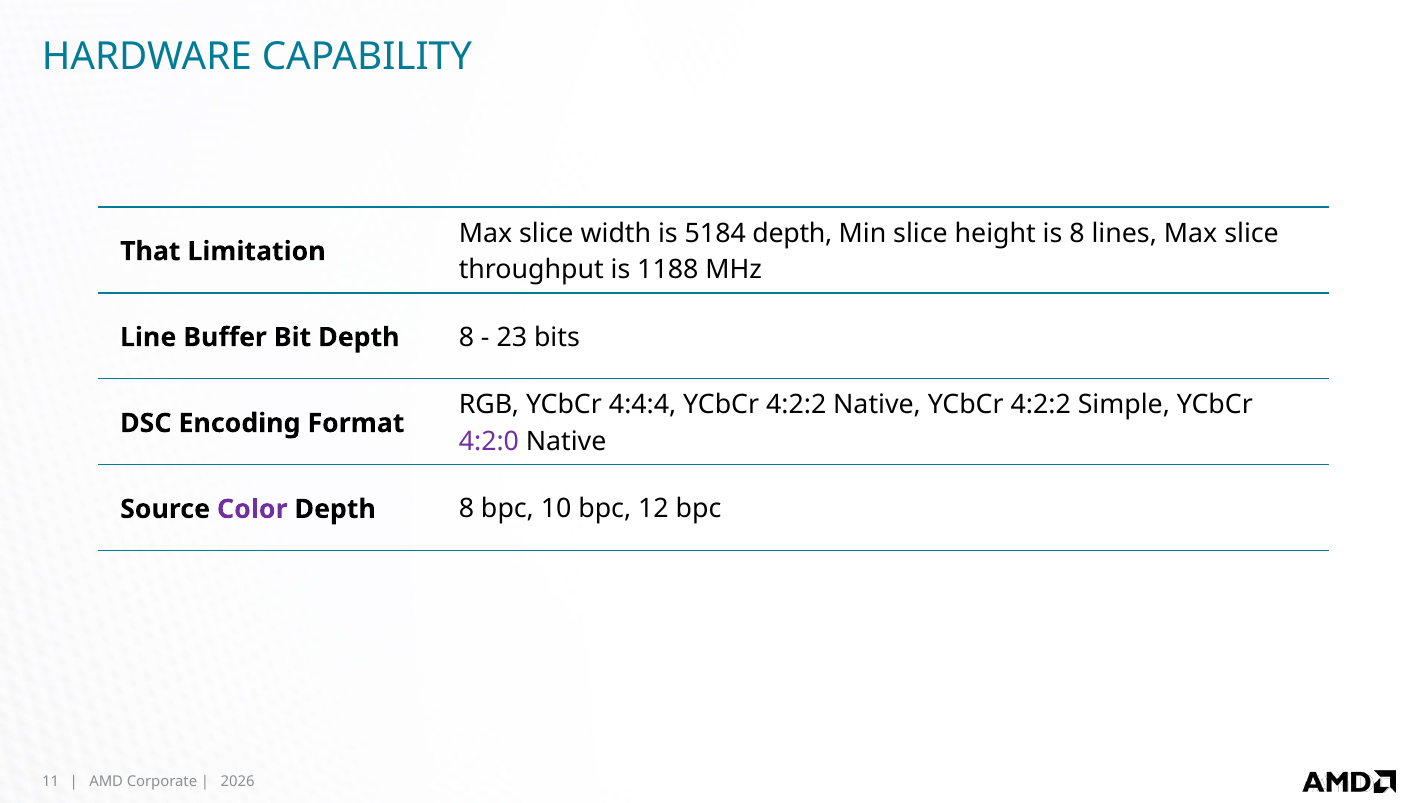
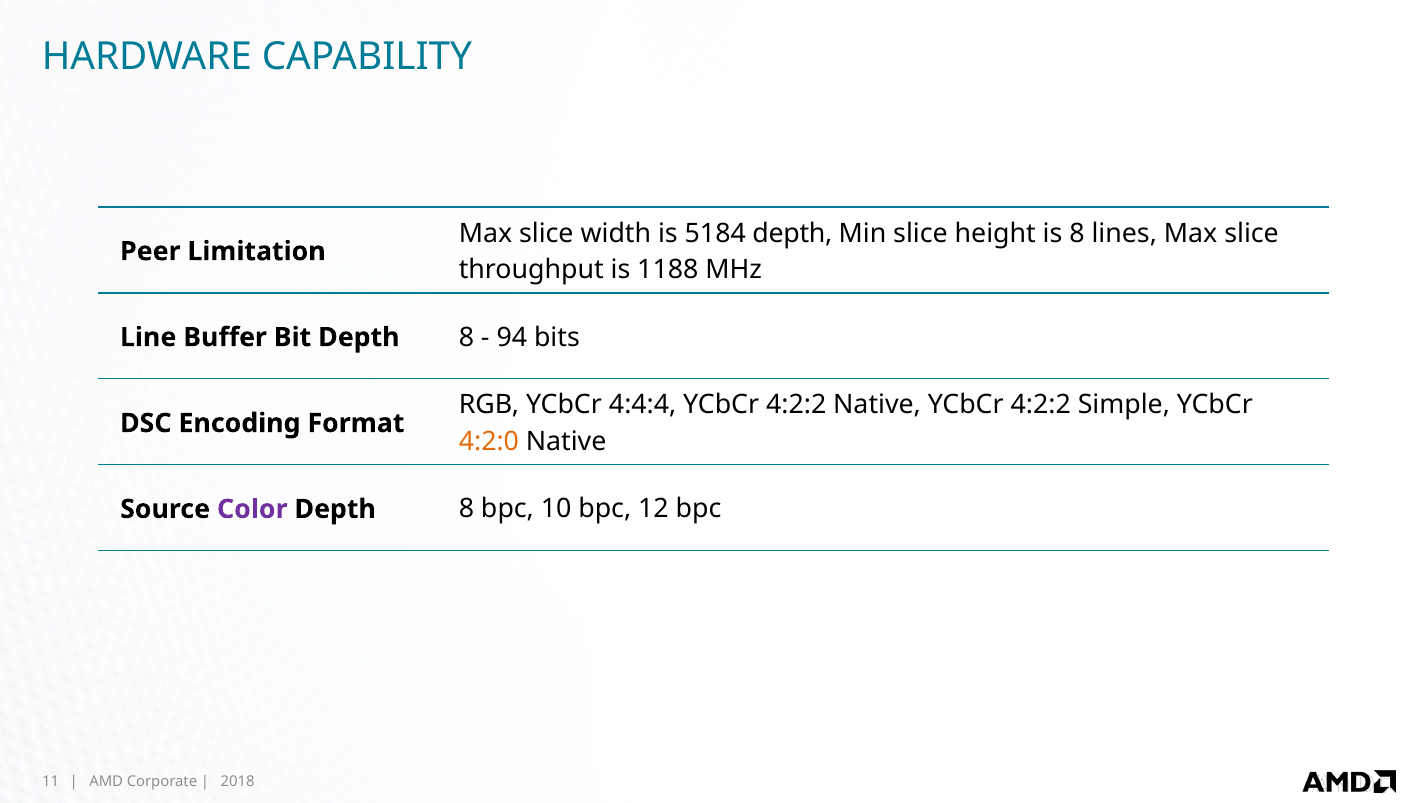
That: That -> Peer (150, 251)
23: 23 -> 94 (512, 337)
4:2:0 colour: purple -> orange (489, 441)
2026: 2026 -> 2018 (238, 781)
